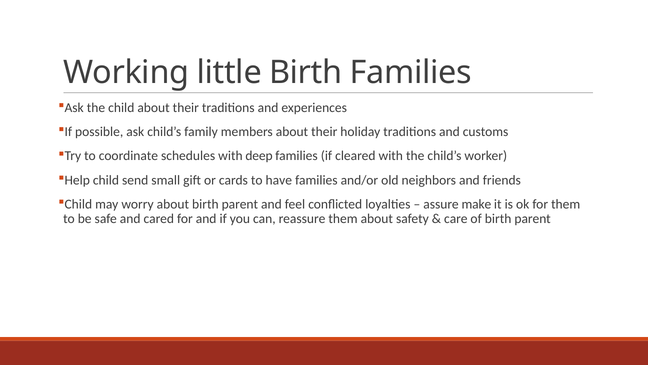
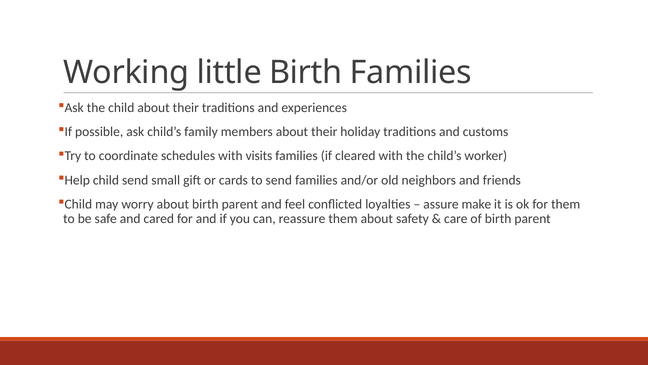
deep: deep -> visits (259, 156)
to have: have -> send (279, 180)
